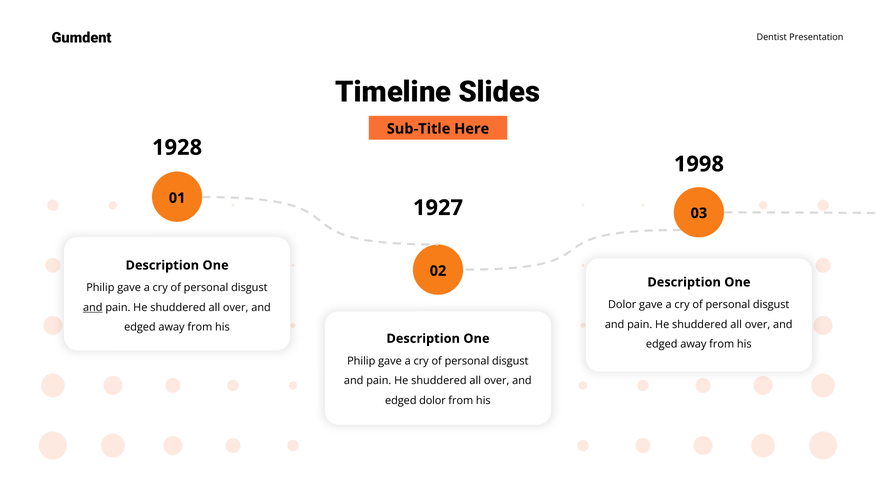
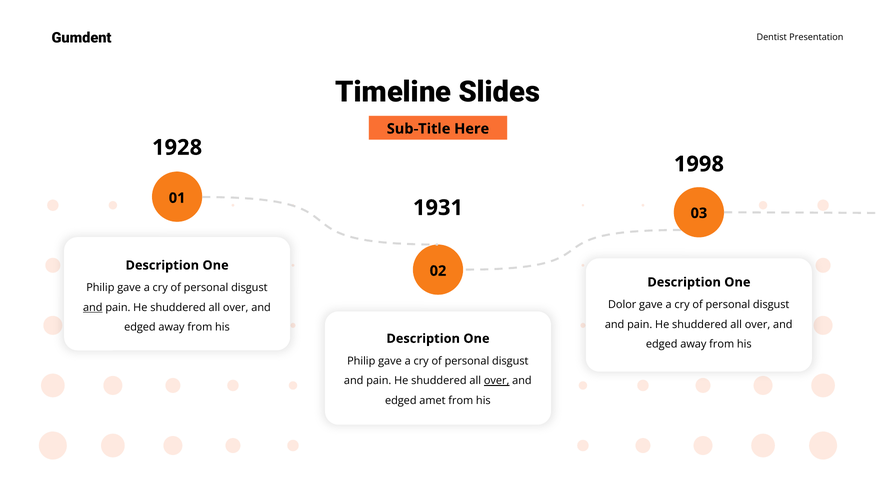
1927: 1927 -> 1931 (438, 208)
over underline: none -> present (497, 381)
edged dolor: dolor -> amet (432, 400)
